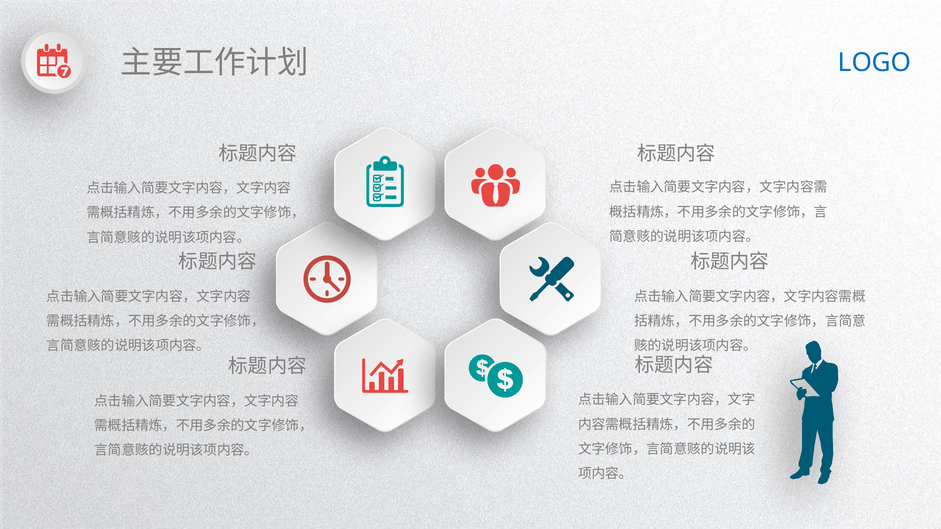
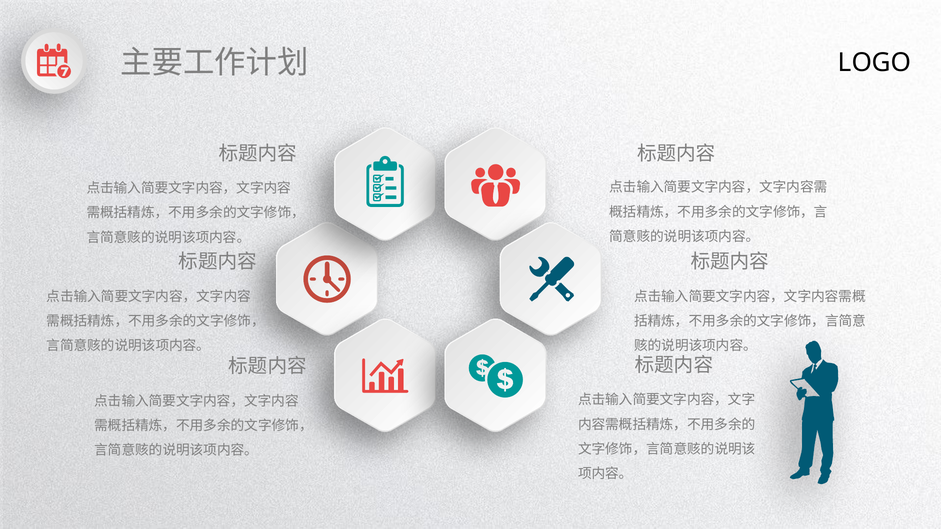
LOGO colour: blue -> black (875, 63)
